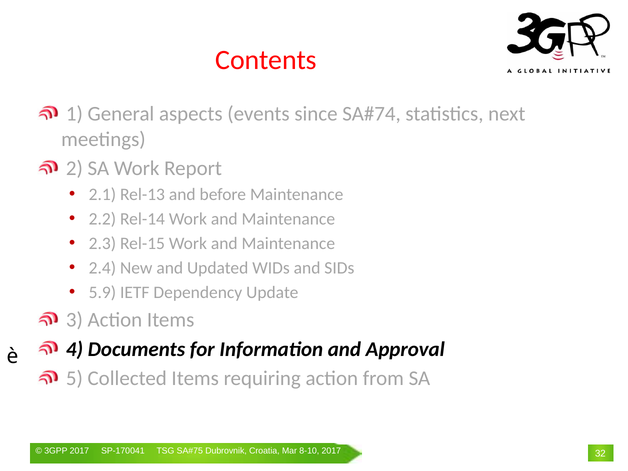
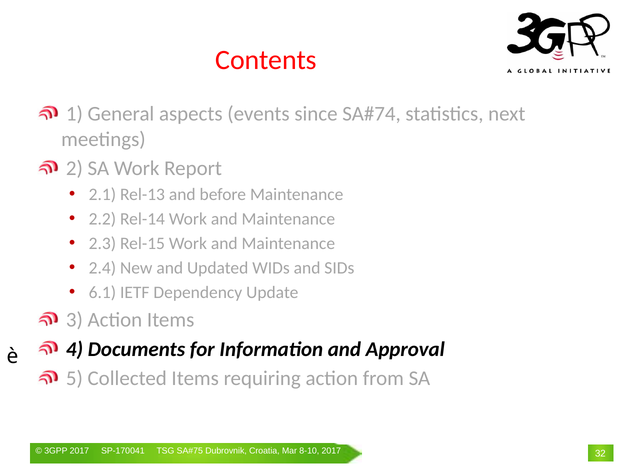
5.9: 5.9 -> 6.1 (102, 292)
